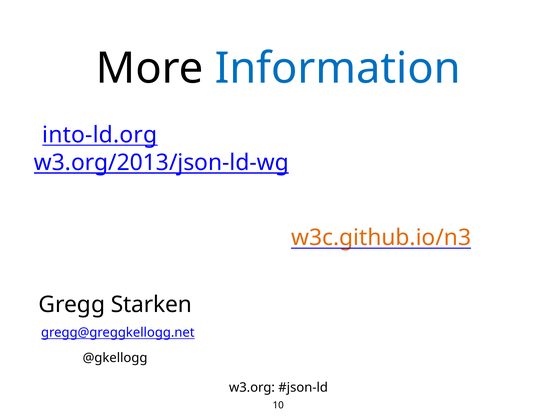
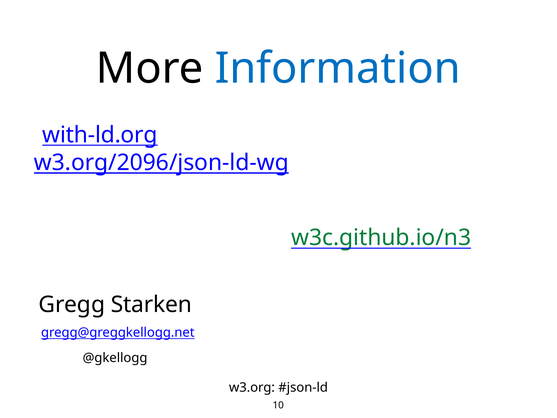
into-ld.org: into-ld.org -> with-ld.org (100, 135)
w3.org/2013/json-ld-wg: w3.org/2013/json-ld-wg -> w3.org/2096/json-ld-wg (161, 163)
w3c.github.io/n3 colour: orange -> green (381, 238)
